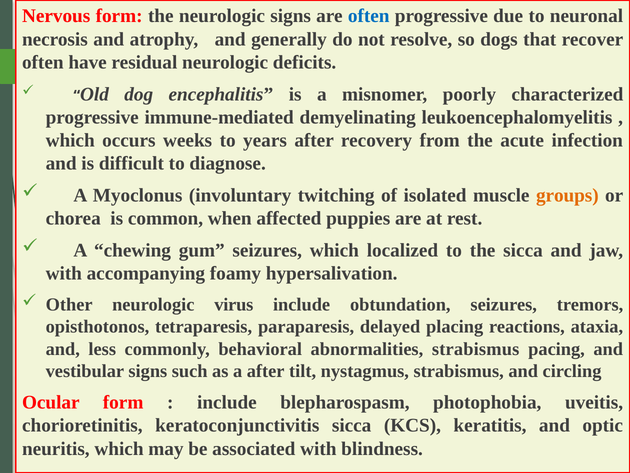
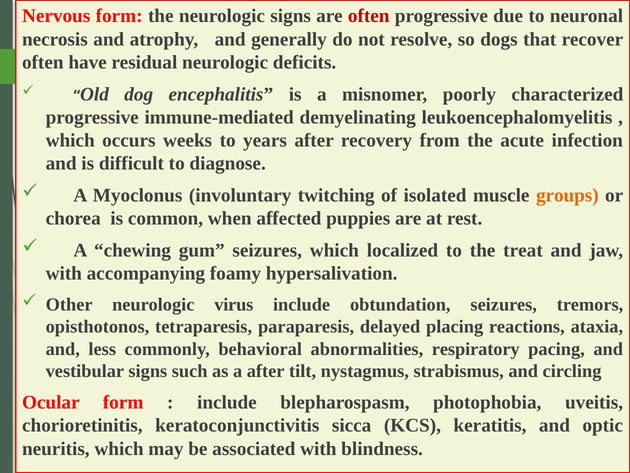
often colour: blue -> red (369, 16)
the sicca: sicca -> treat (523, 250)
abnormalities strabismus: strabismus -> respiratory (476, 349)
